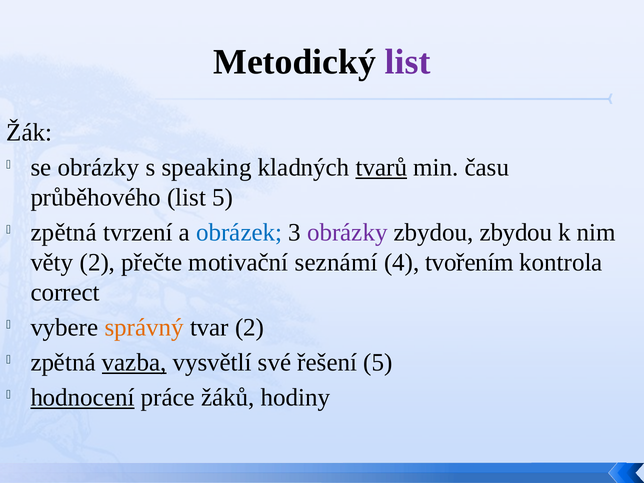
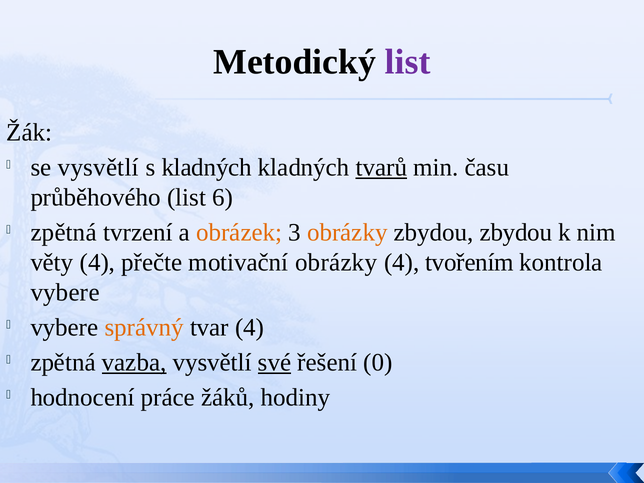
se obrázky: obrázky -> vysvětlí (98, 168)
s speaking: speaking -> kladných (207, 168)
list 5: 5 -> 6 (223, 198)
obrázek colour: blue -> orange (239, 233)
obrázky colour: purple -> orange (347, 233)
věty 2: 2 -> 4 (97, 263)
motivační seznámí: seznámí -> obrázky (336, 263)
correct: correct -> vybere (65, 293)
tvar 2: 2 -> 4 (250, 328)
své underline: none -> present (275, 363)
řešení 5: 5 -> 0 (378, 363)
hodnocení underline: present -> none (83, 398)
